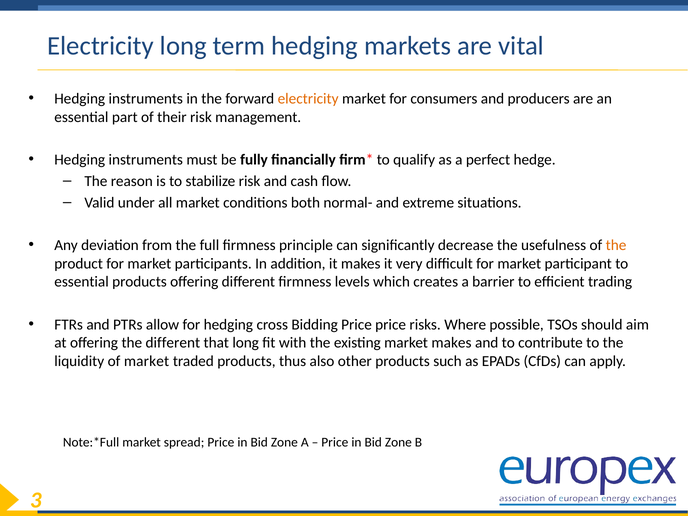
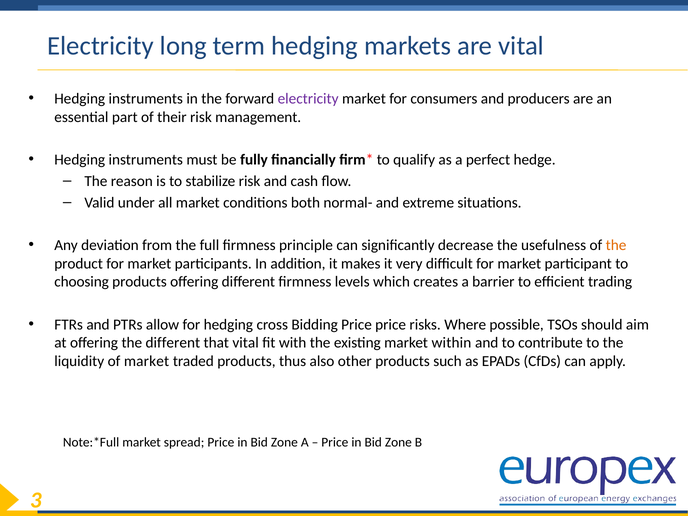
electricity colour: orange -> purple (308, 99)
essential: essential -> choosing (82, 282)
that long: long -> vital (246, 343)
market makes: makes -> within (451, 343)
